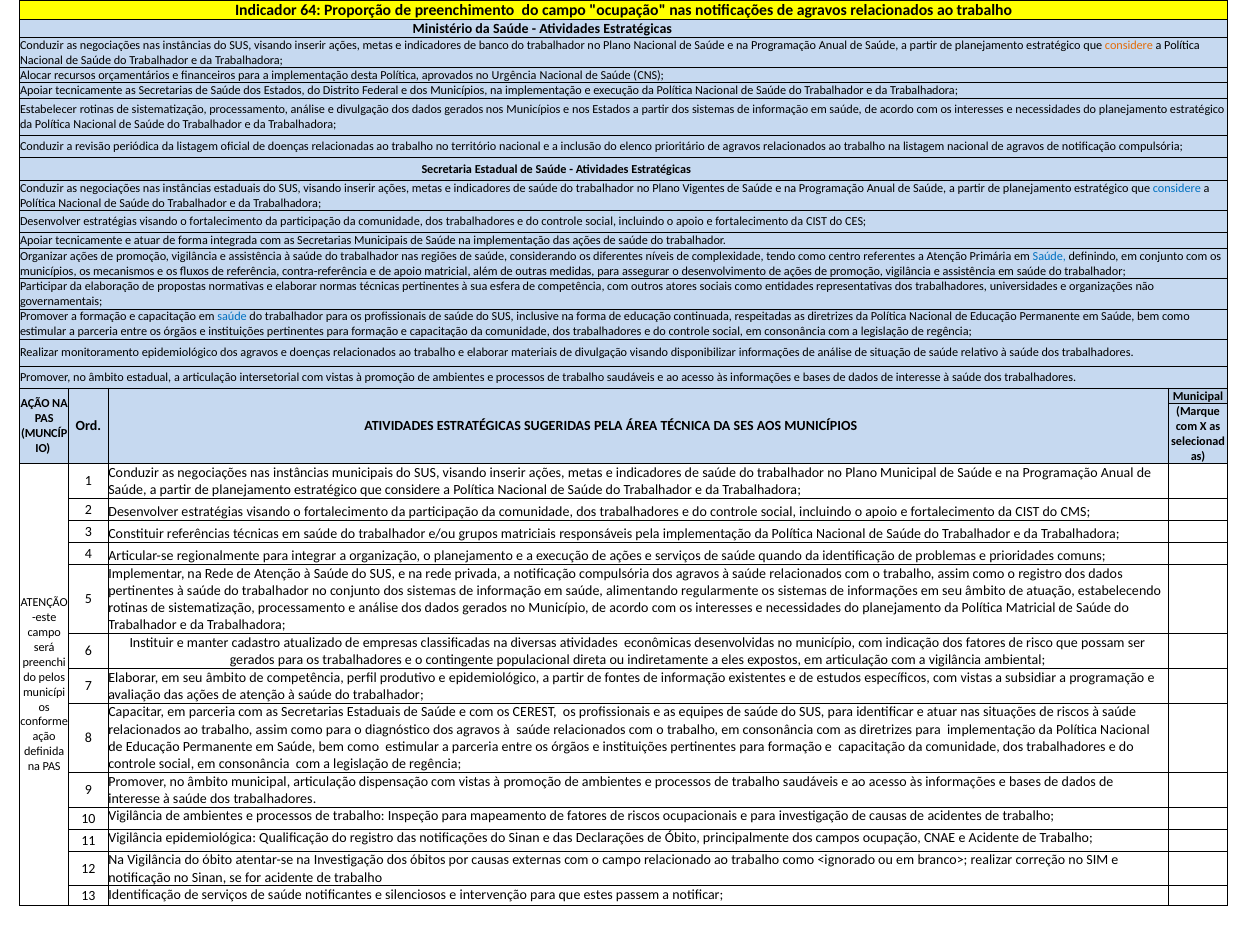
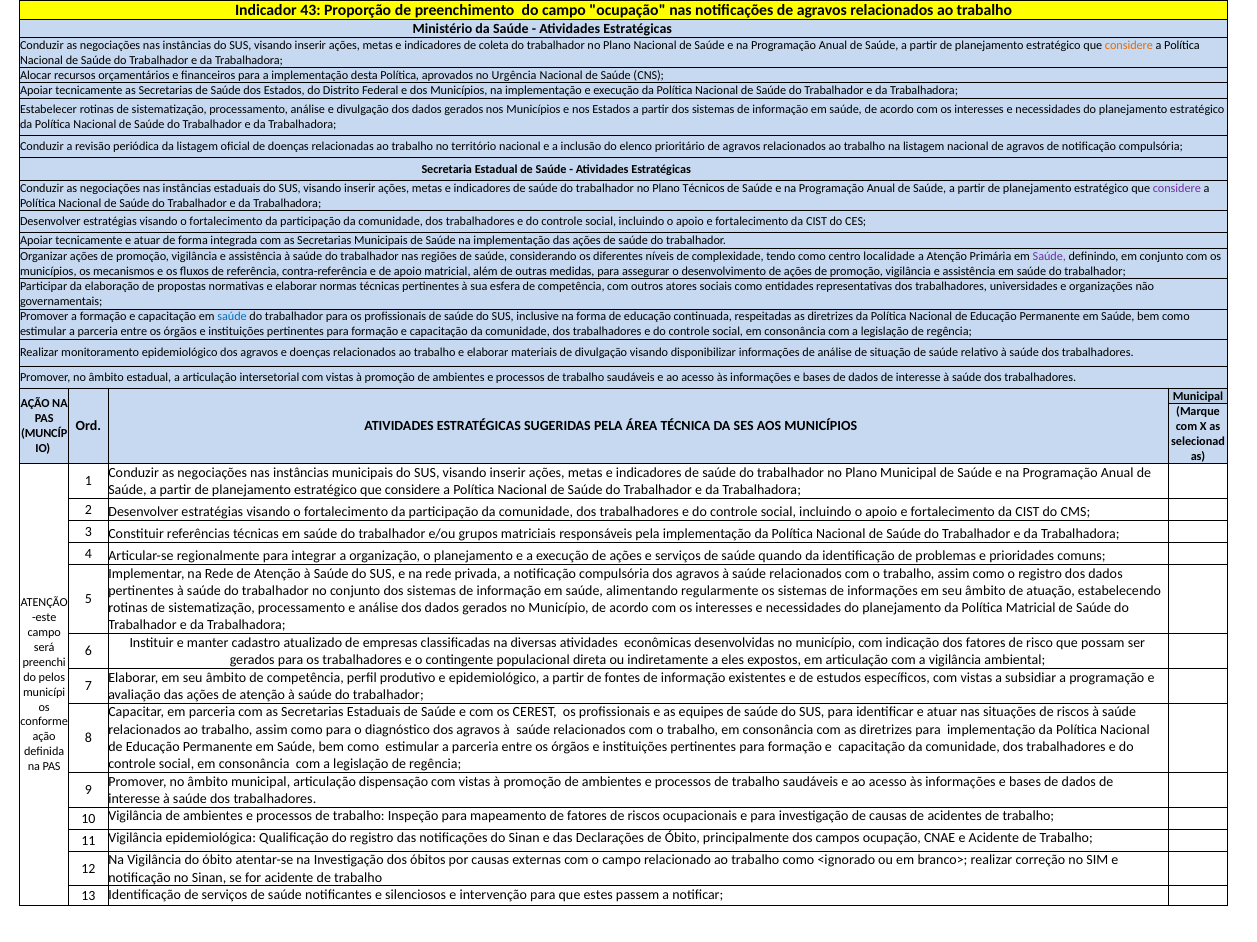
64: 64 -> 43 (310, 10)
banco: banco -> coleta (494, 45)
Vigentes: Vigentes -> Técnicos (704, 188)
considere colour: blue -> purple (1177, 188)
referentes: referentes -> localidade (889, 256)
Saúde colour: blue -> purple (1049, 256)
